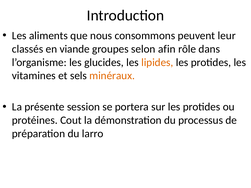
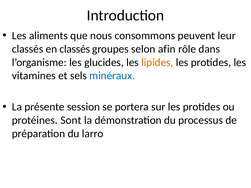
en viande: viande -> classés (75, 49)
minéraux colour: orange -> blue (112, 76)
Cout: Cout -> Sont (71, 120)
